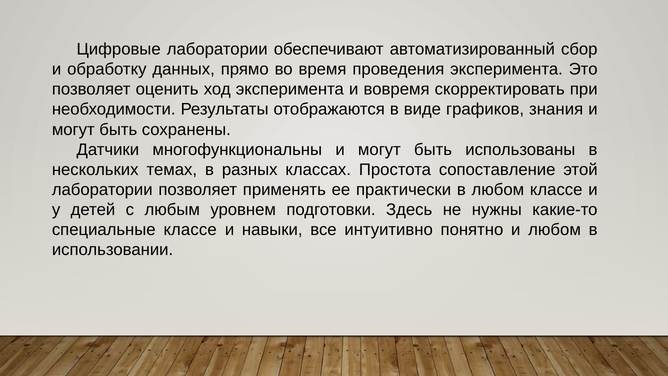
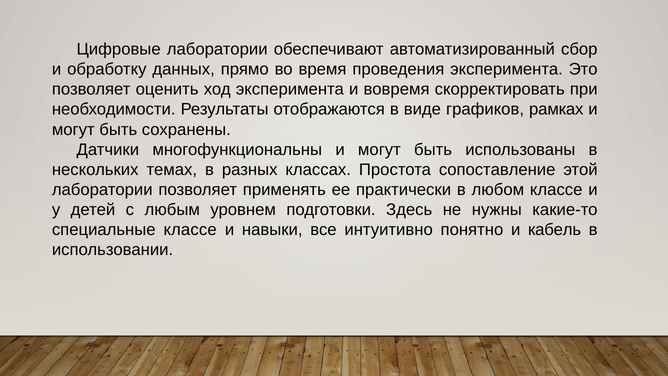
знания: знания -> рамках (556, 109)
и любом: любом -> кабель (555, 230)
